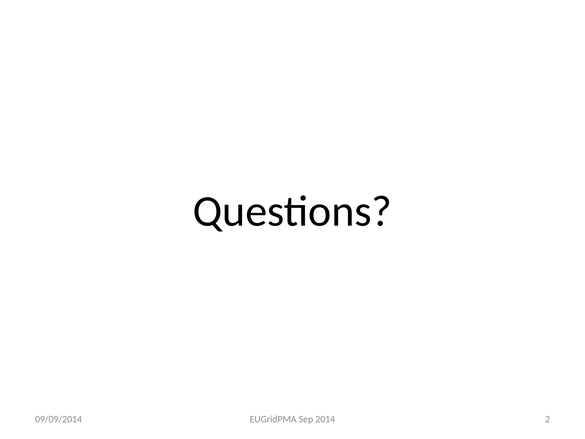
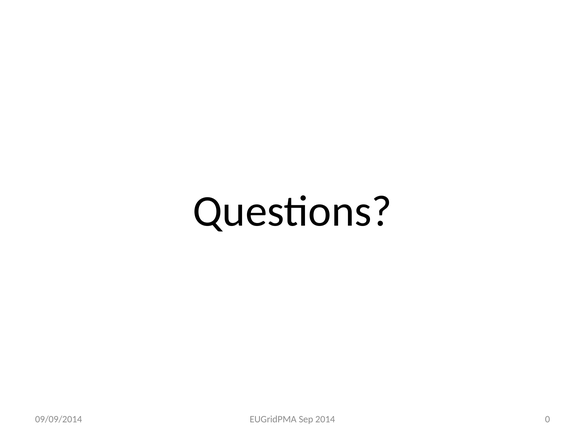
2: 2 -> 0 (547, 419)
